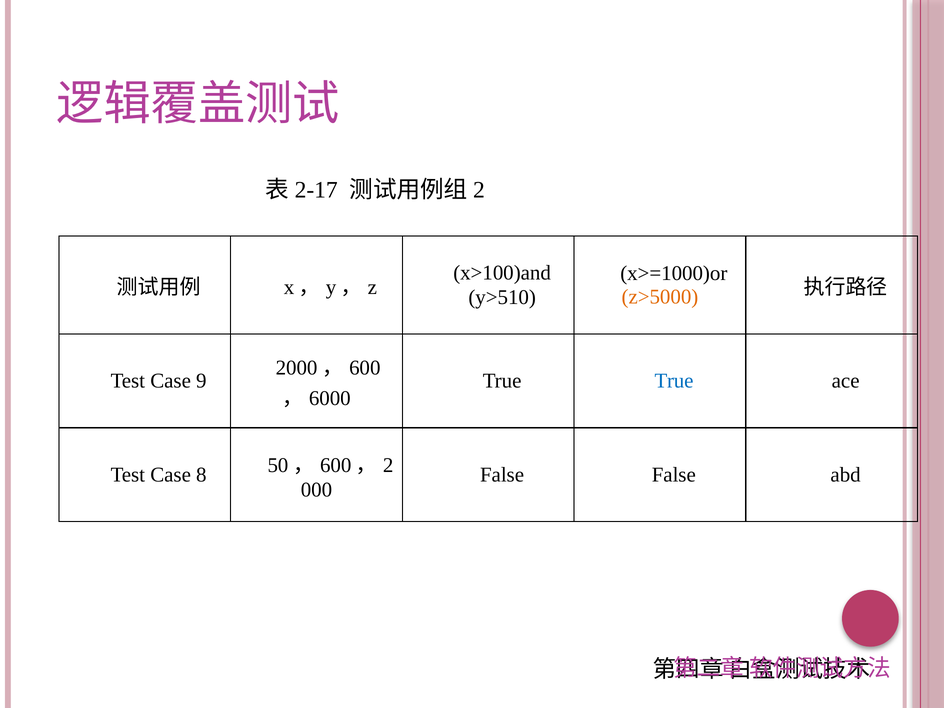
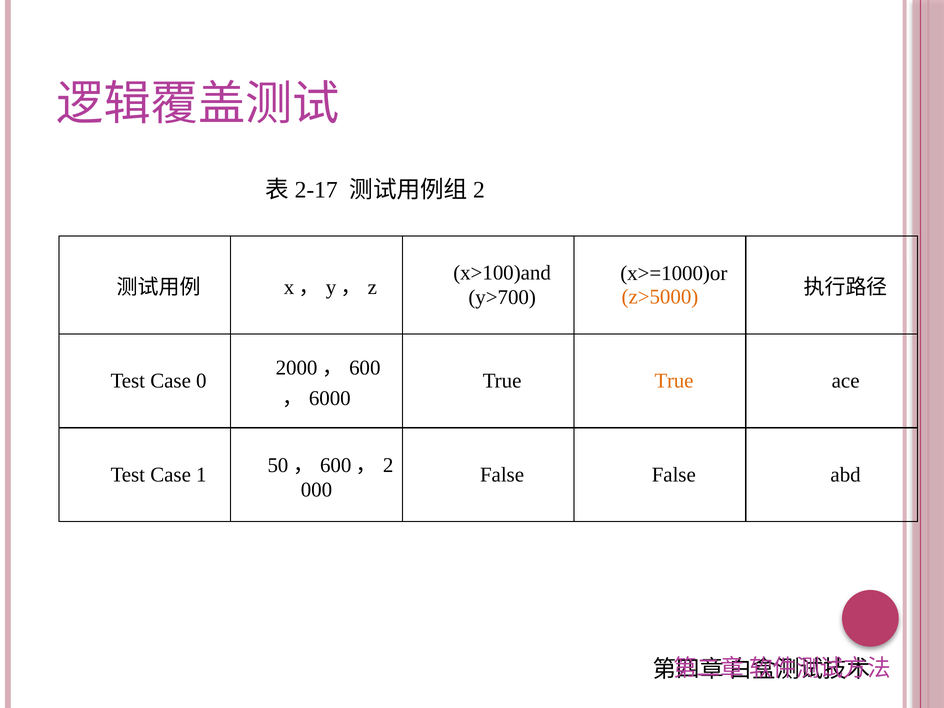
y>510: y>510 -> y>700 (502, 297)
9: 9 -> 0 (201, 381)
True colour: blue -> orange (674, 381)
8: 8 -> 1 (201, 475)
